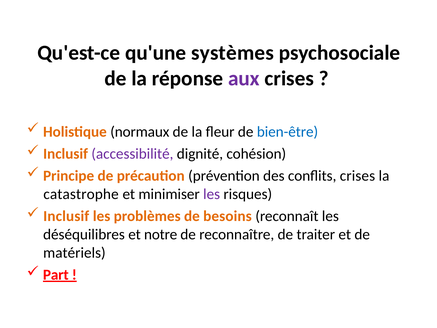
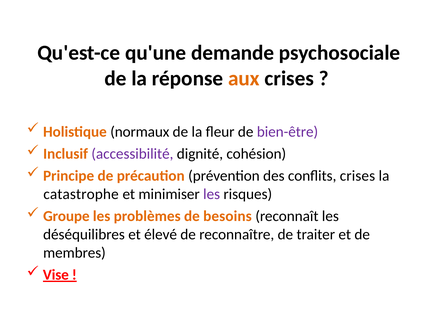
systèmes: systèmes -> demande (233, 53)
aux colour: purple -> orange (244, 78)
bien-être colour: blue -> purple (288, 132)
Inclusif: Inclusif -> Groupe (66, 216)
notre: notre -> élevé (161, 234)
matériels: matériels -> membres (74, 253)
Part: Part -> Vise (56, 275)
